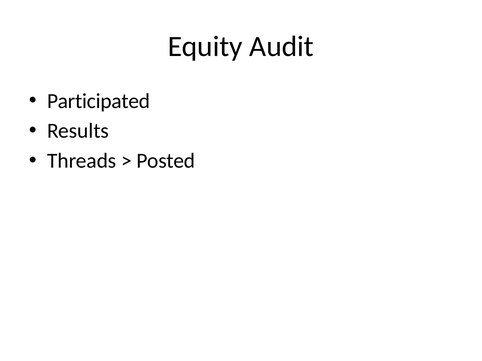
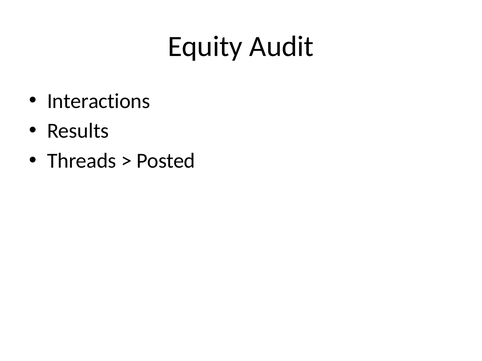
Participated: Participated -> Interactions (99, 101)
